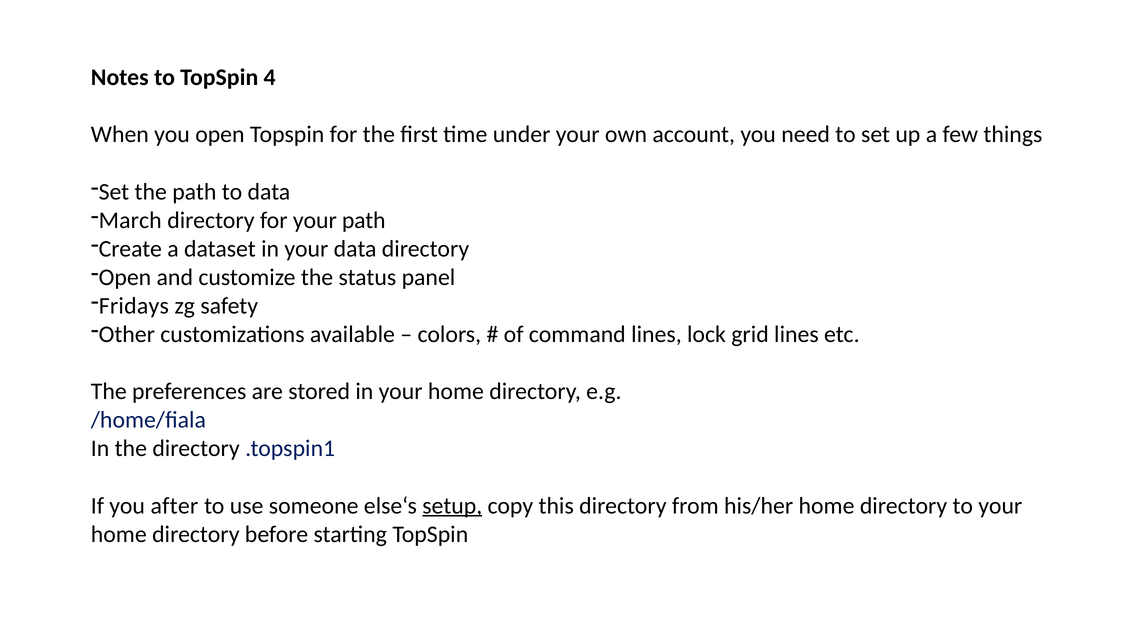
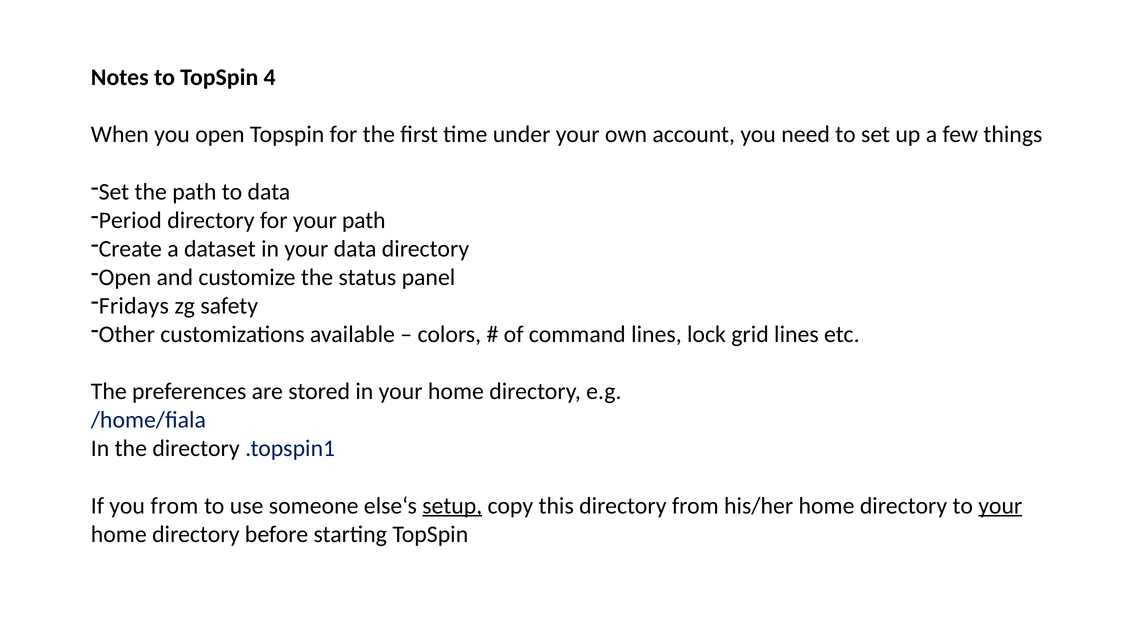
March: March -> Period (130, 220)
you after: after -> from (174, 506)
your underline: none -> present (1000, 506)
